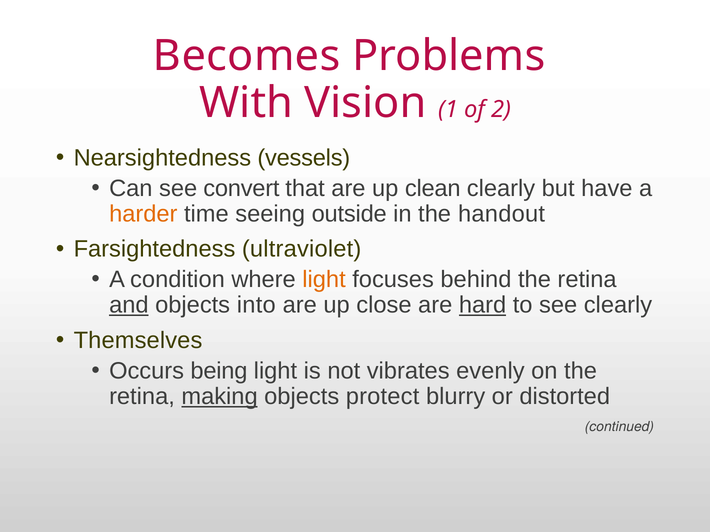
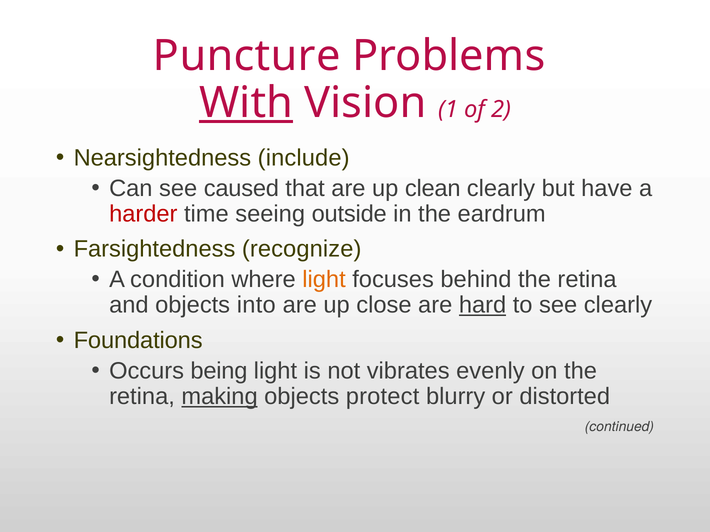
Becomes: Becomes -> Puncture (247, 56)
With underline: none -> present (246, 103)
vessels: vessels -> include (304, 158)
convert: convert -> caused (241, 188)
harder colour: orange -> red (143, 214)
handout: handout -> eardrum (502, 214)
ultraviolet: ultraviolet -> recognize (302, 249)
and underline: present -> none (129, 305)
Themselves: Themselves -> Foundations (138, 341)
